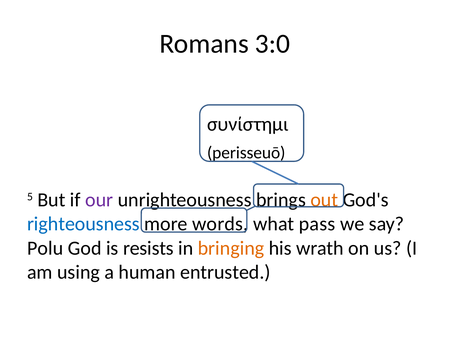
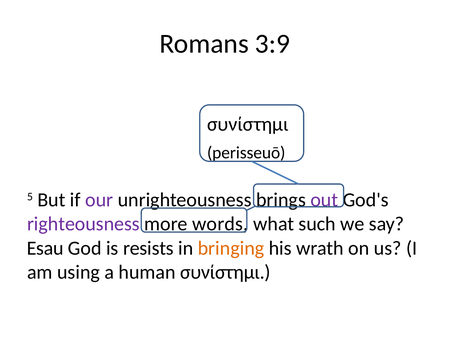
3:0: 3:0 -> 3:9 (273, 44)
out colour: orange -> purple (324, 200)
righteousness colour: blue -> purple (83, 224)
pass: pass -> such (317, 224)
Polu: Polu -> Esau (45, 248)
human entrusted: entrusted -> συνίστημι (225, 272)
